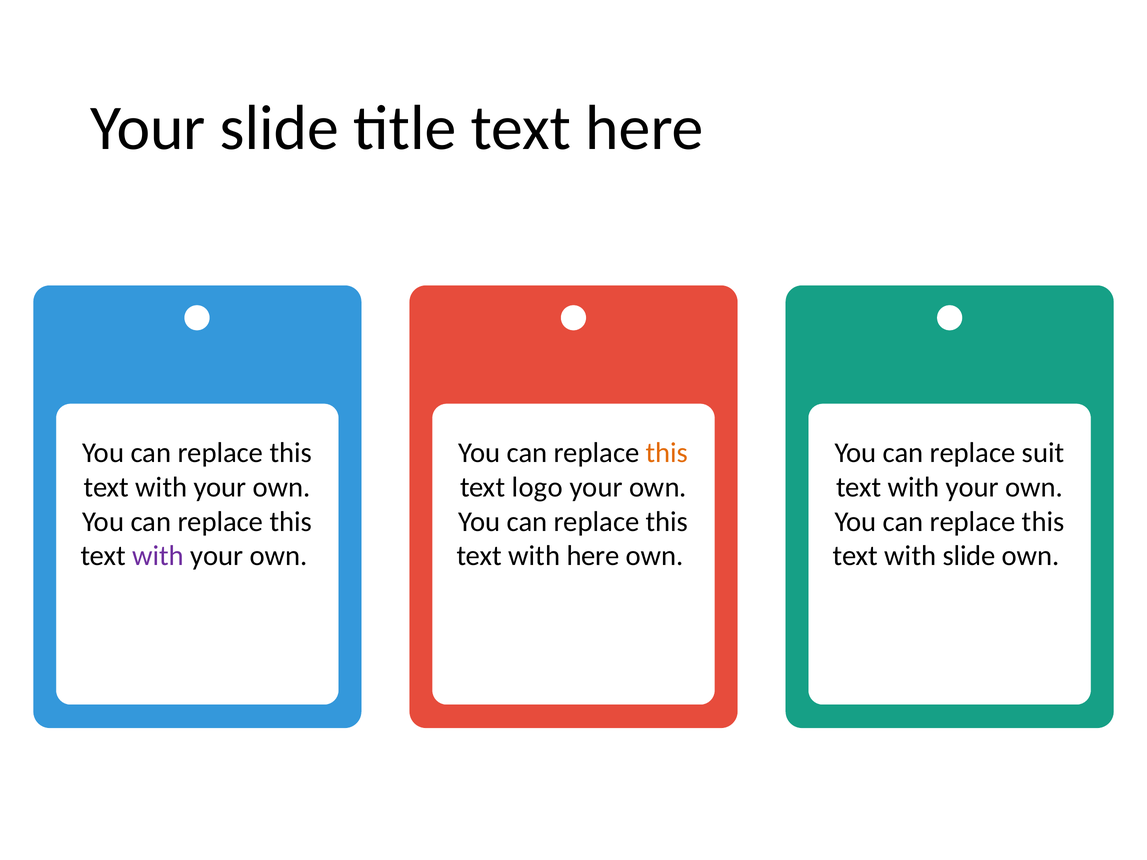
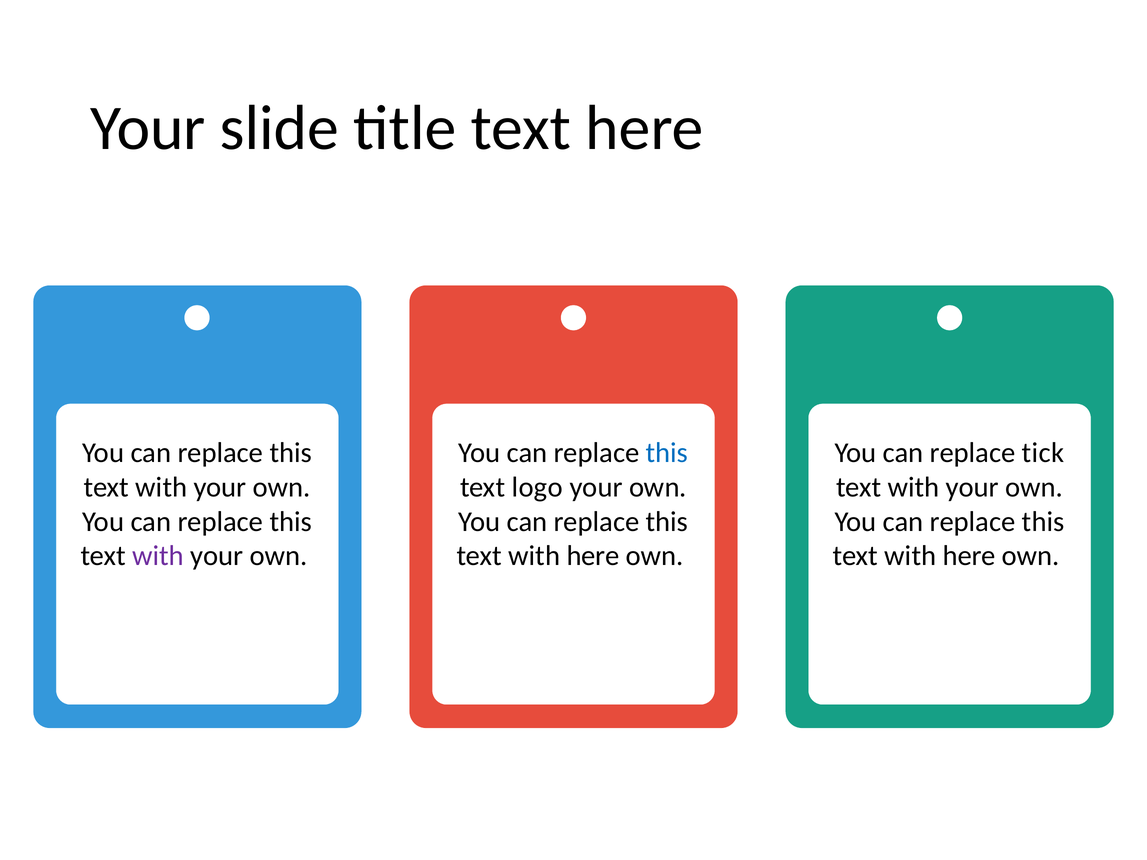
this colour: orange -> blue (667, 453)
suit: suit -> tick (1043, 453)
slide: slide -> here (969, 556)
